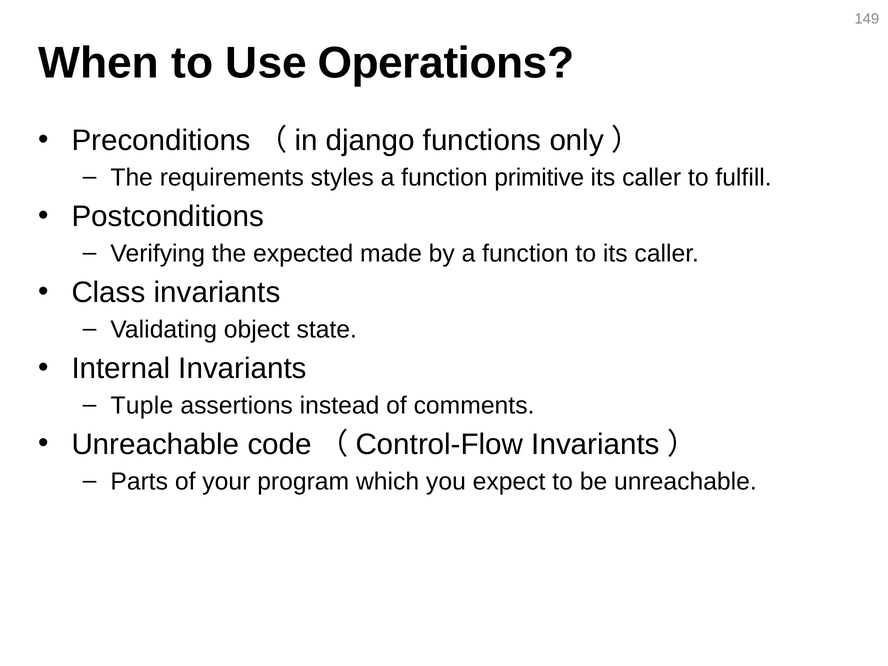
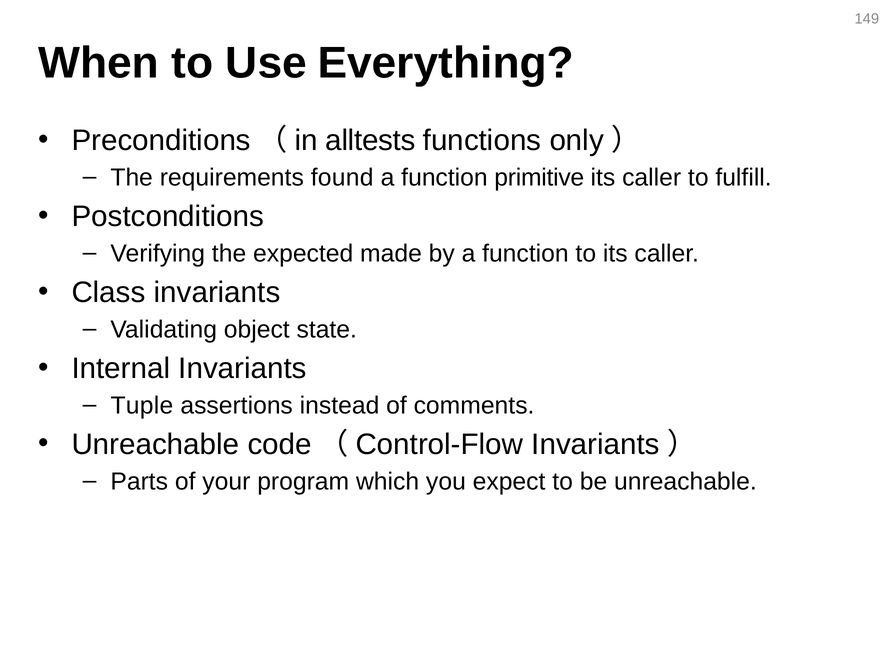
Operations: Operations -> Everything (446, 63)
django: django -> alltests (370, 140)
styles: styles -> found (342, 178)
